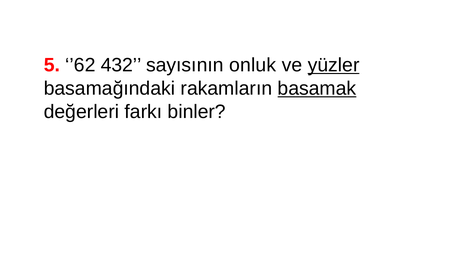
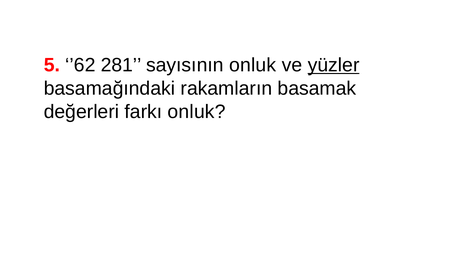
432: 432 -> 281 (121, 65)
basamak underline: present -> none (317, 89)
farkı binler: binler -> onluk (197, 112)
